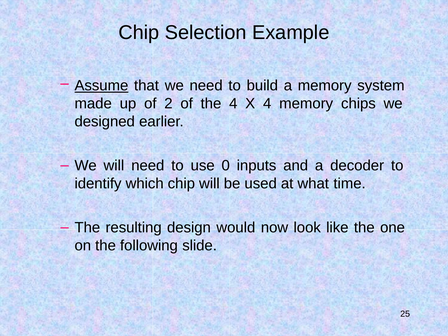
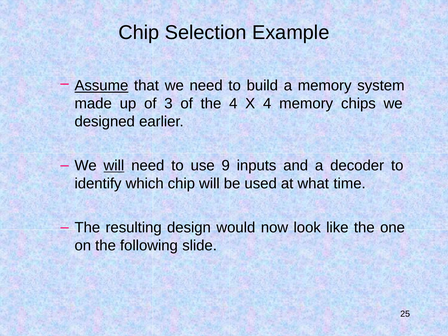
2: 2 -> 3 (168, 104)
will underline: none -> present (114, 166)
0: 0 -> 9 (226, 166)
